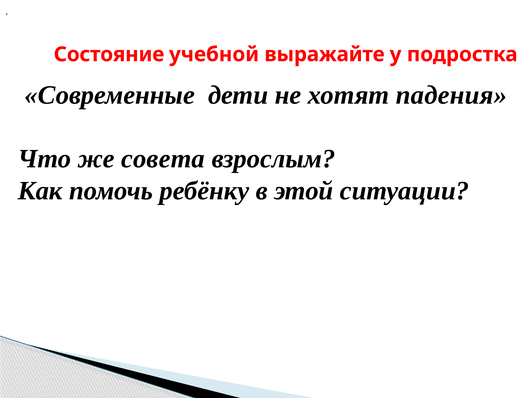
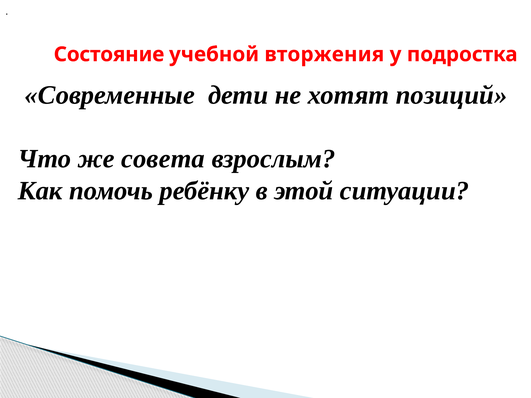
выражайте: выражайте -> вторжения (324, 54)
падения: падения -> позиций (452, 95)
